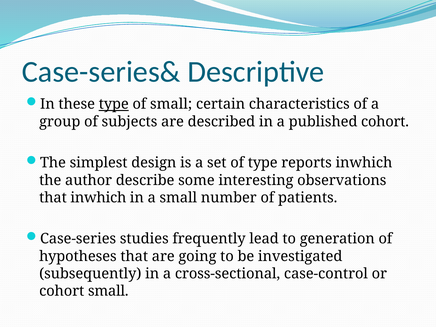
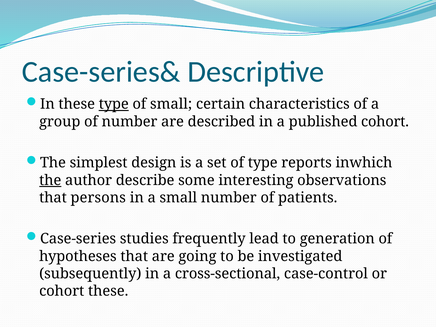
of subjects: subjects -> number (130, 122)
the underline: none -> present (50, 180)
that inwhich: inwhich -> persons (98, 198)
cohort small: small -> these (108, 291)
